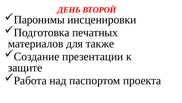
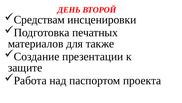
Паронимы: Паронимы -> Средствам (39, 20)
